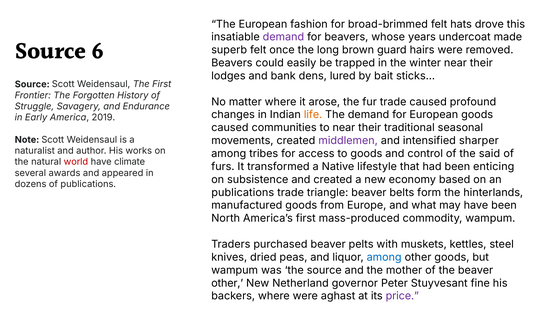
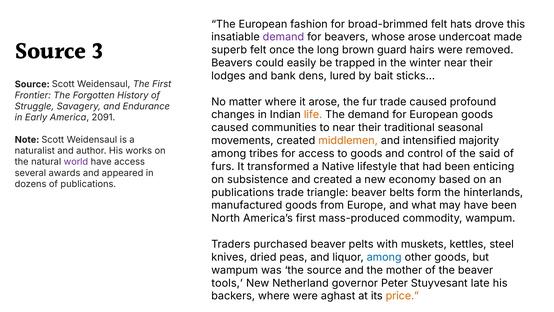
whose years: years -> arose (422, 37)
6: 6 -> 3 (97, 52)
2019: 2019 -> 2091 (103, 117)
middlemen colour: purple -> orange (348, 141)
sharper: sharper -> majority (479, 141)
world colour: red -> purple (76, 162)
have climate: climate -> access (130, 162)
other: other -> tools (227, 283)
fine: fine -> late (480, 283)
price colour: purple -> orange (402, 296)
